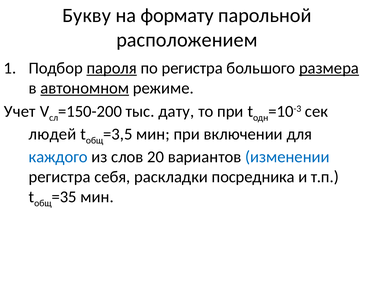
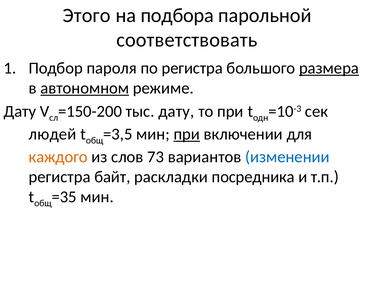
Букву: Букву -> Этого (87, 15)
формату: формату -> подбора (177, 15)
расположением: расположением -> соответствовать (187, 40)
пароля underline: present -> none (112, 68)
Учет: Учет -> Дату (20, 111)
при underline: none -> present (187, 134)
каждого colour: blue -> orange (58, 156)
20: 20 -> 73 (156, 156)
себя: себя -> байт (112, 176)
